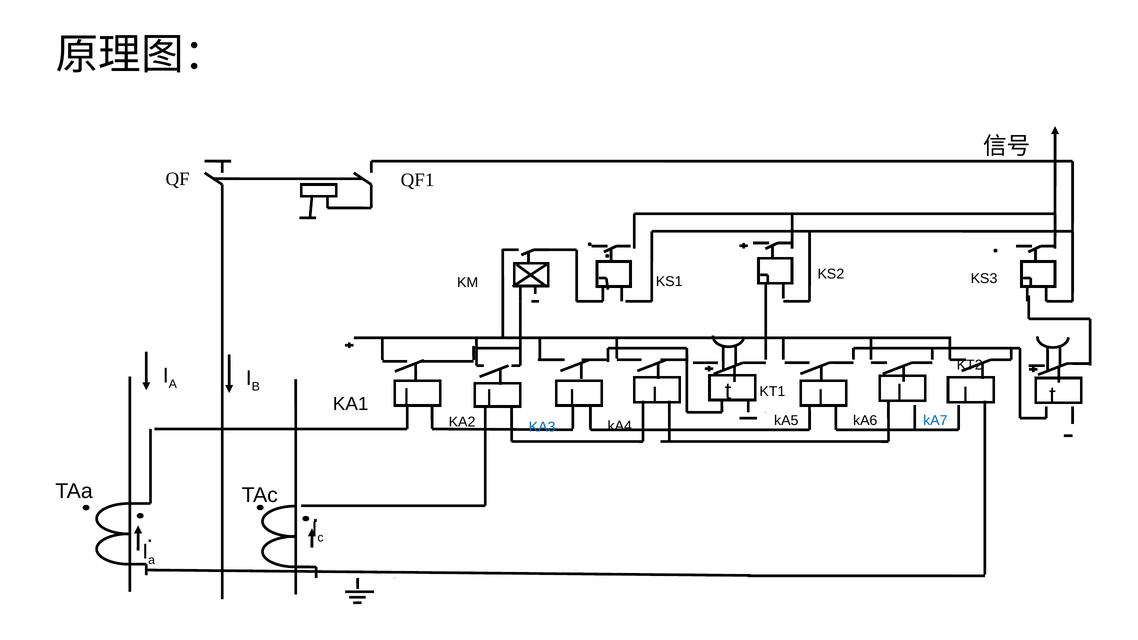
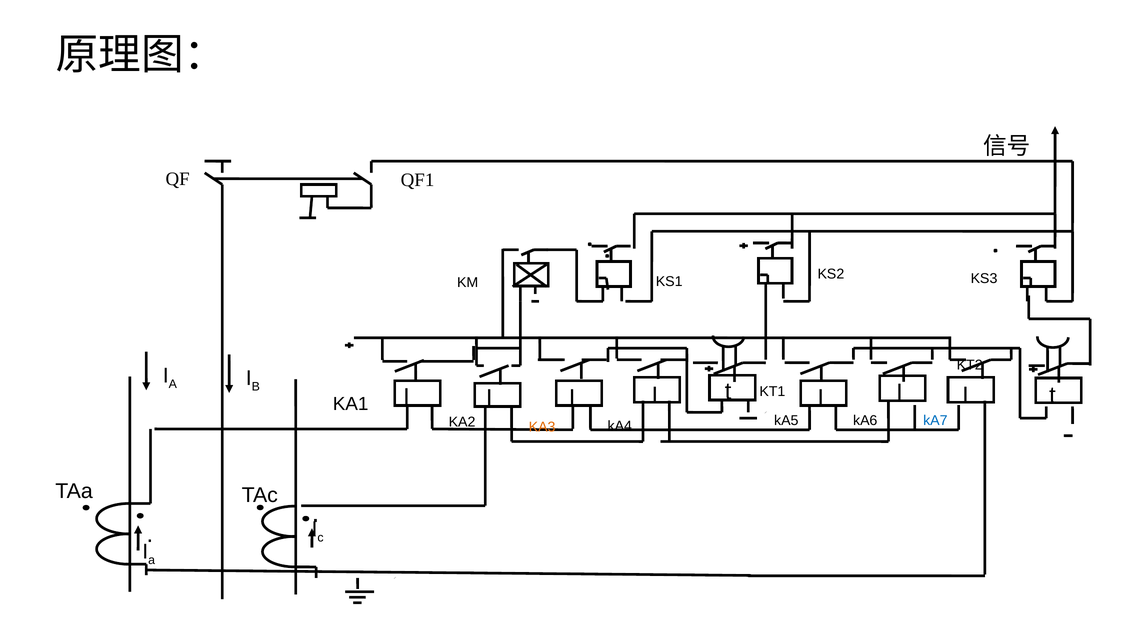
KA3 colour: blue -> orange (542, 427)
